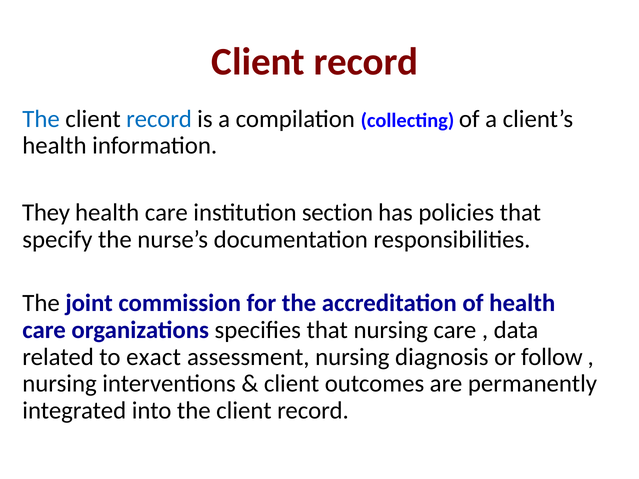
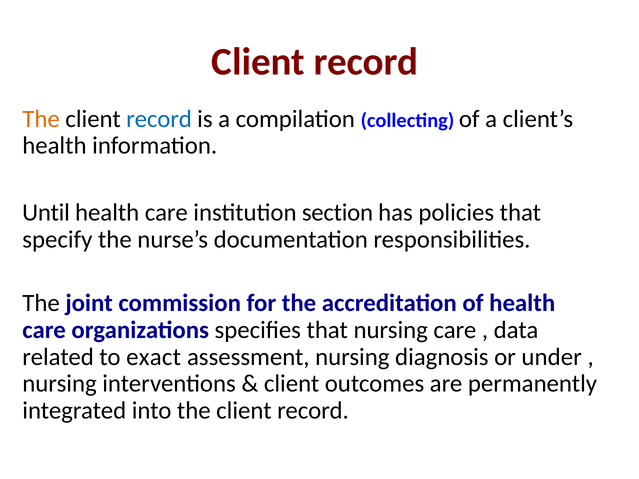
The colour: blue -> orange (41, 119)
They: They -> Until (46, 213)
follow: follow -> under (552, 357)
